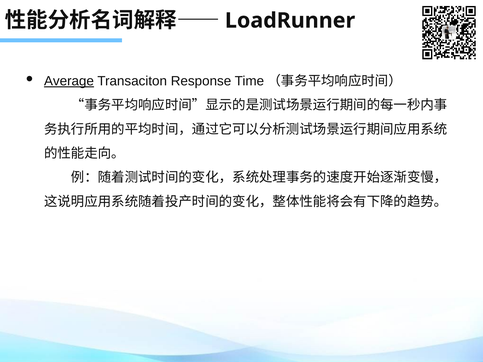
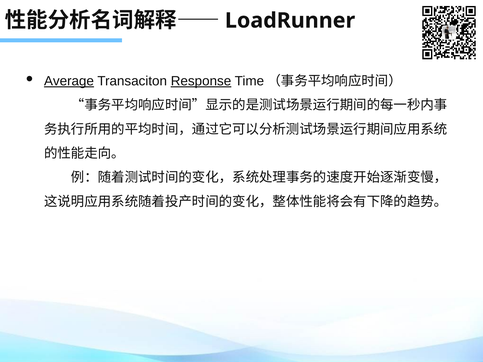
Response underline: none -> present (201, 81)
